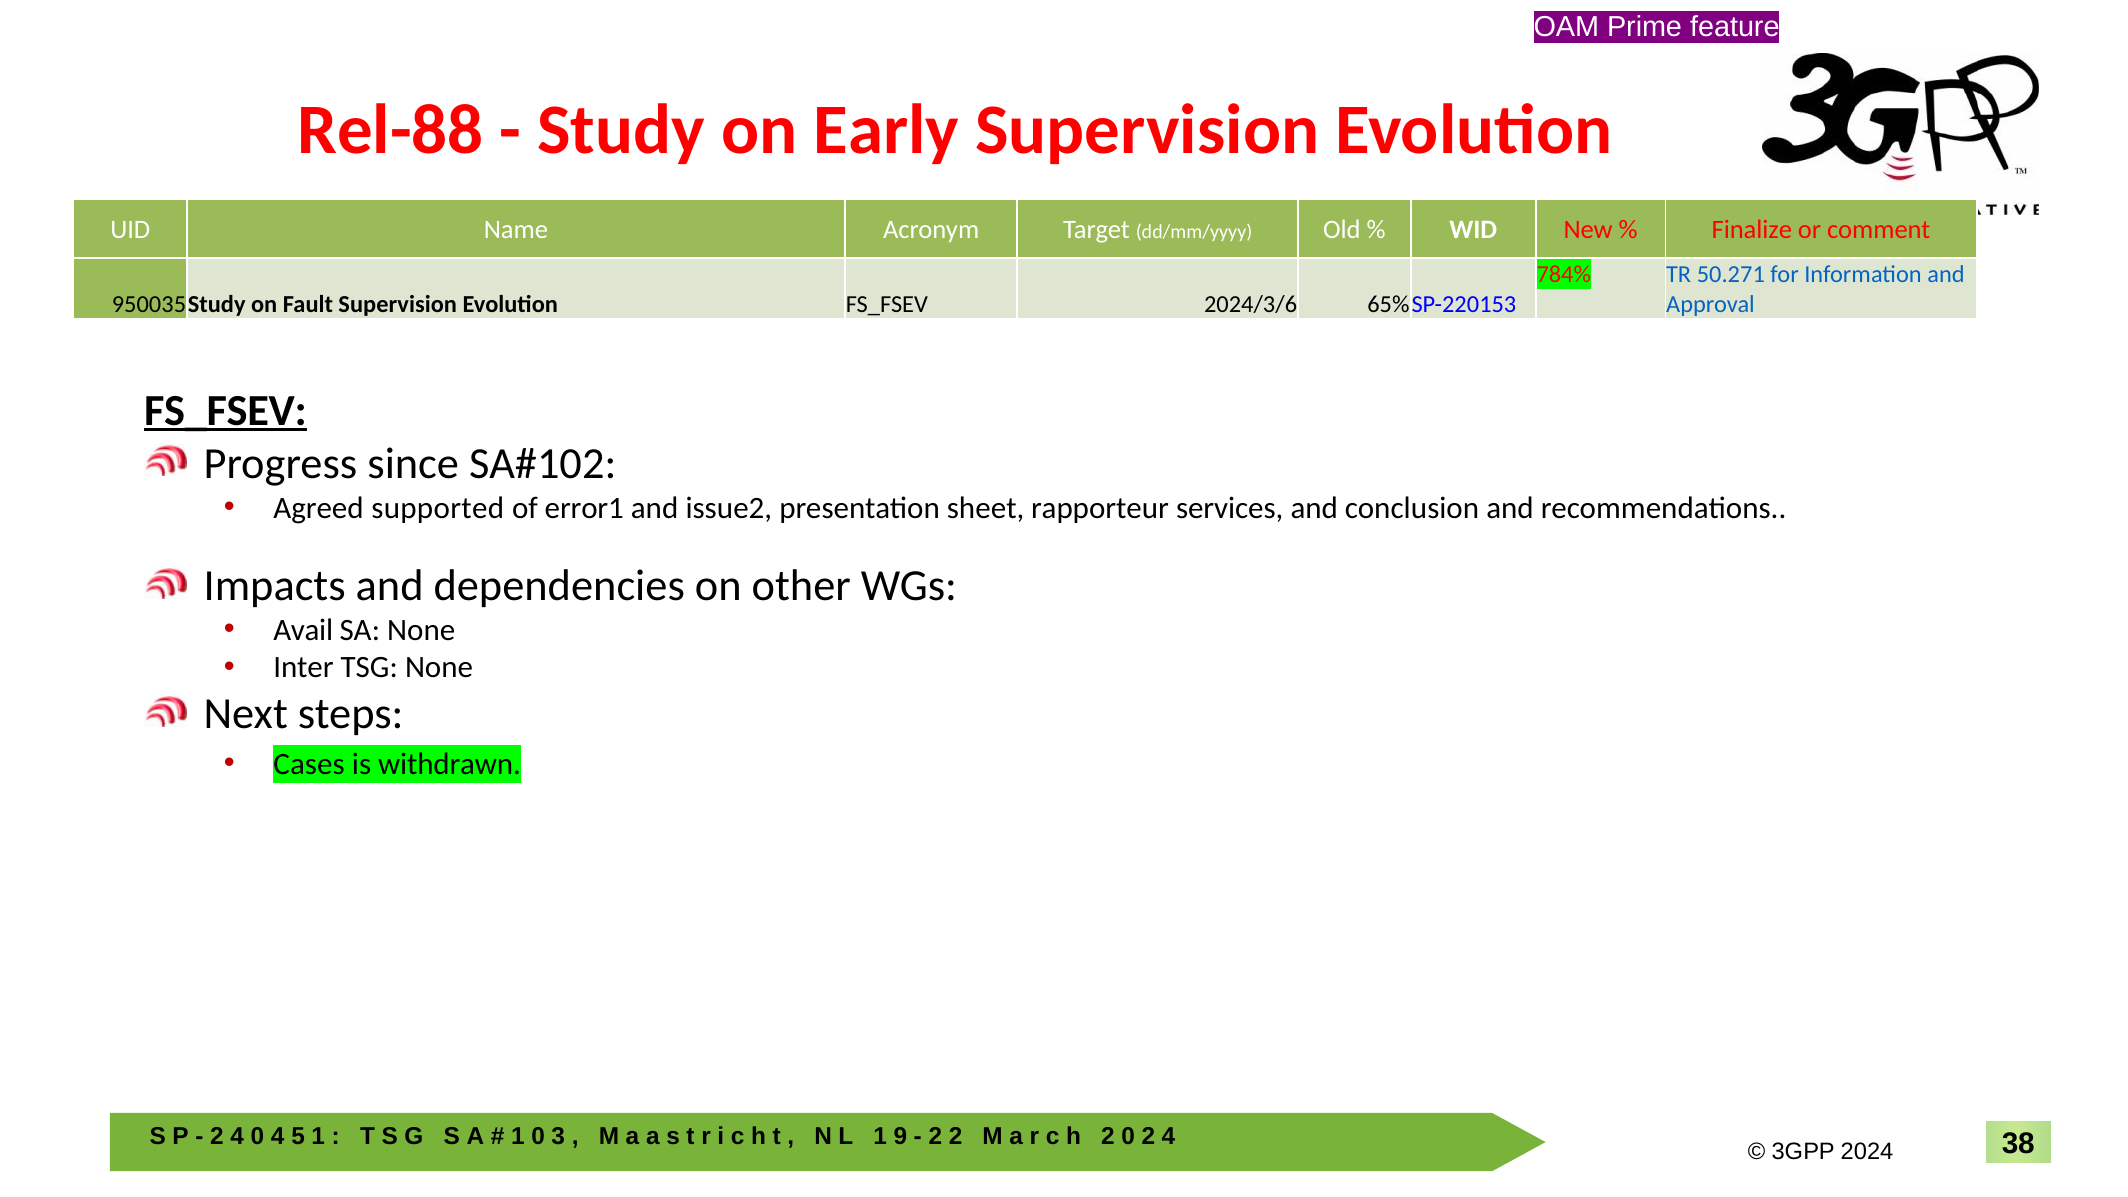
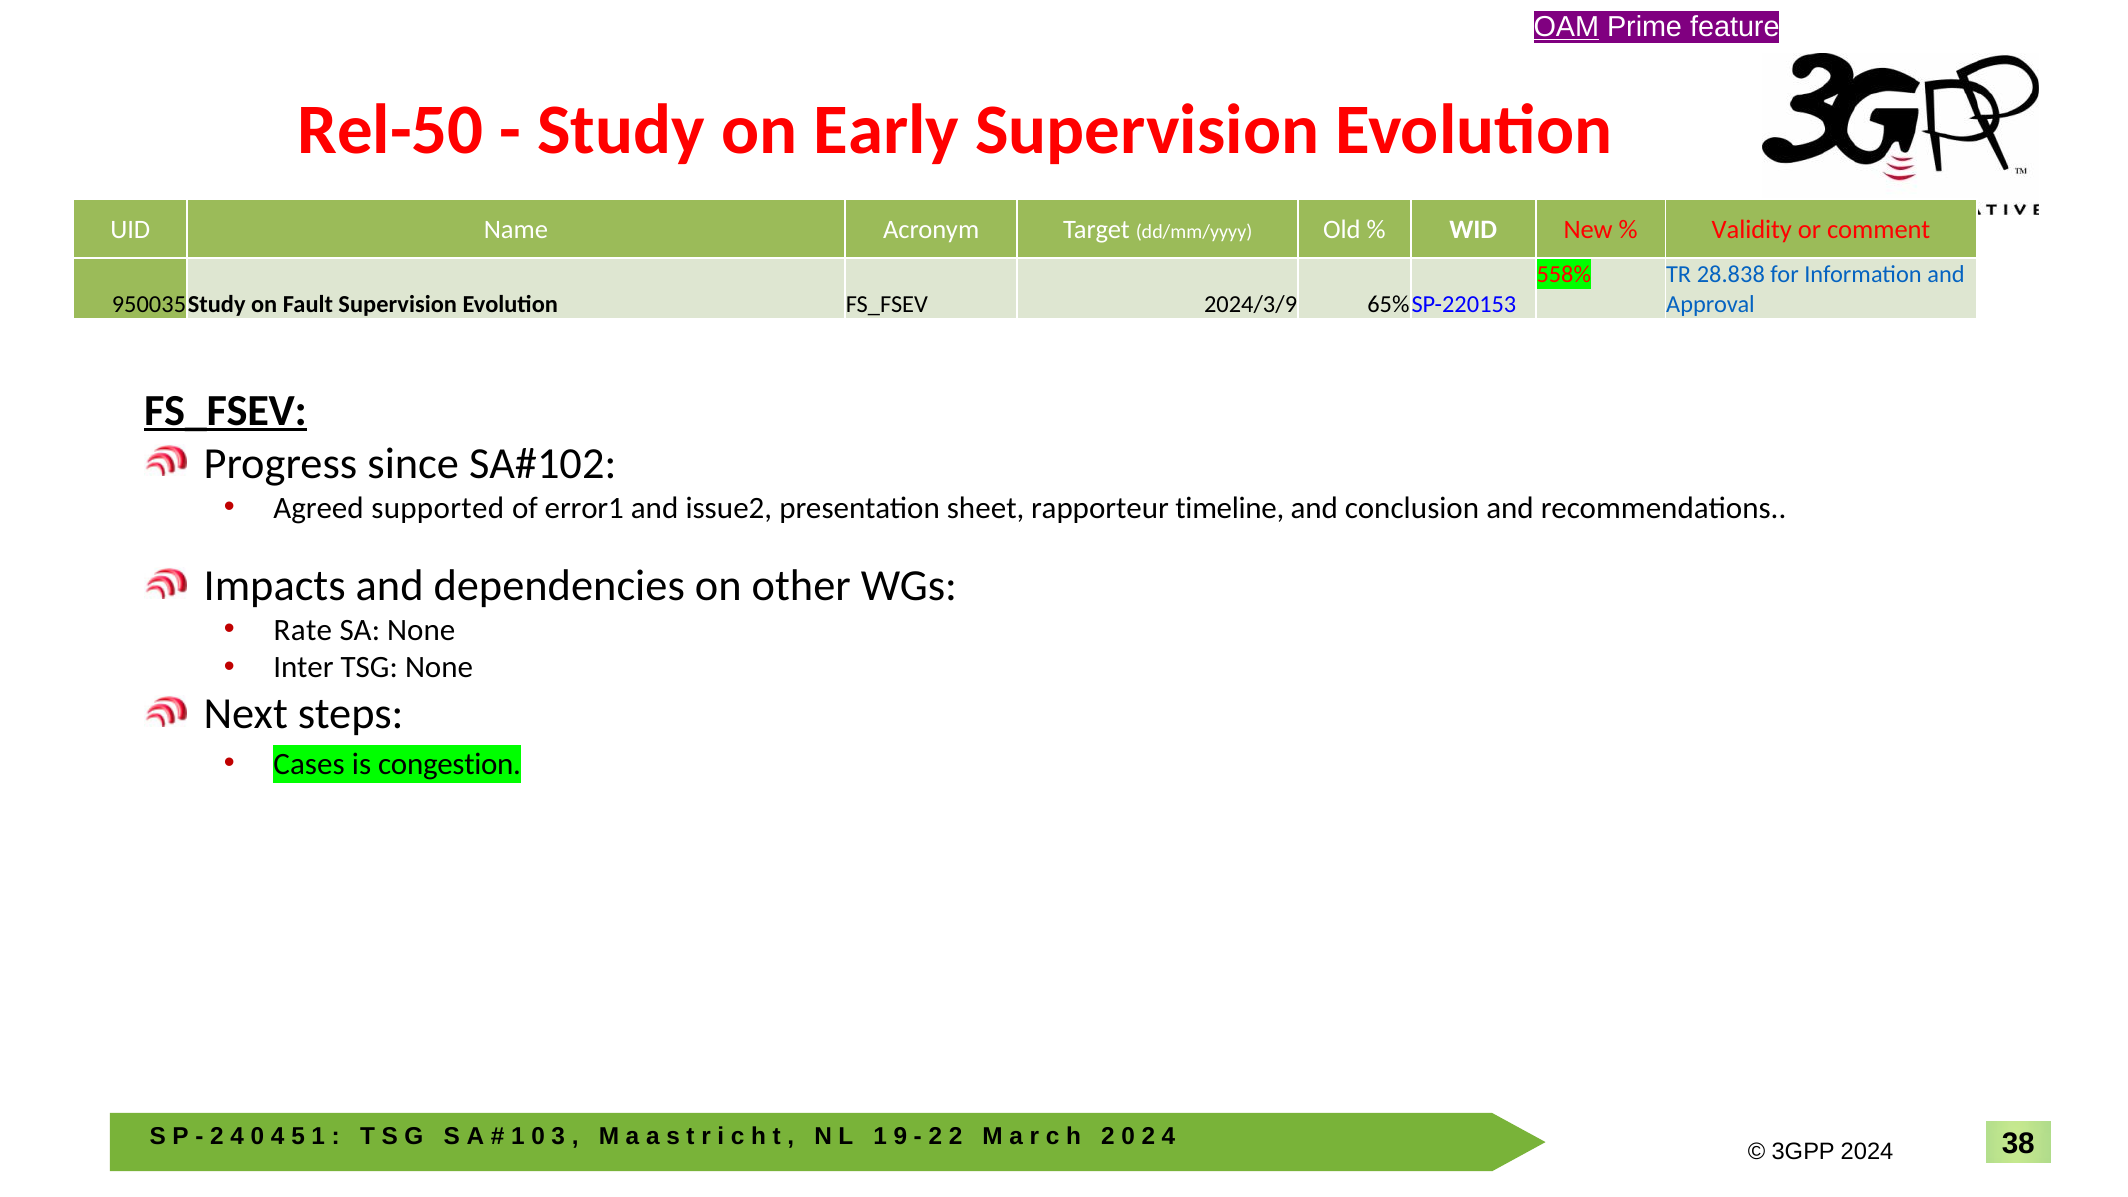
OAM underline: none -> present (1566, 27)
Rel-88: Rel-88 -> Rel-50 (391, 130)
Finalize: Finalize -> Validity (1752, 230)
784%: 784% -> 558% (1564, 274)
50.271: 50.271 -> 28.838 (1731, 274)
2024/3/6: 2024/3/6 -> 2024/3/9 (1251, 305)
services: services -> timeline (1230, 508)
Avail: Avail -> Rate (303, 630)
withdrawn: withdrawn -> congestion (450, 764)
